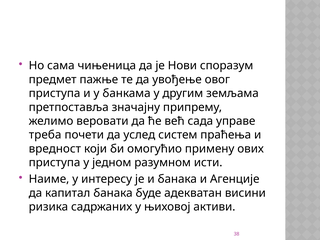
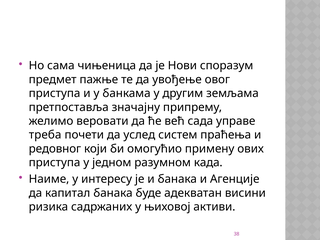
вредност: вредност -> редовног (55, 149)
исти: исти -> када (208, 163)
